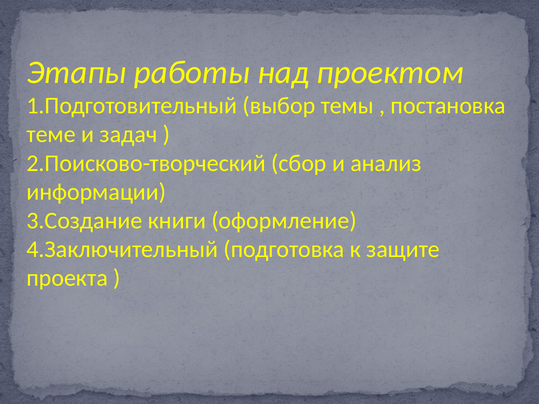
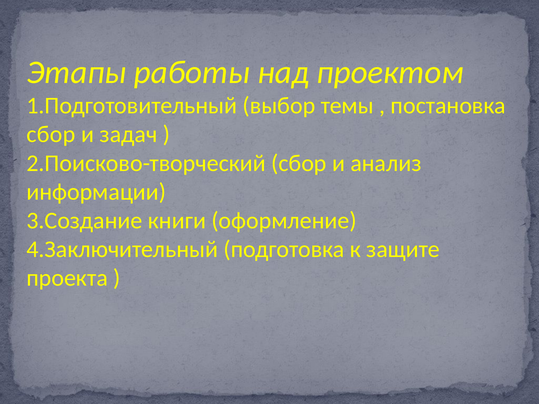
теме: теме -> сбор (51, 134)
